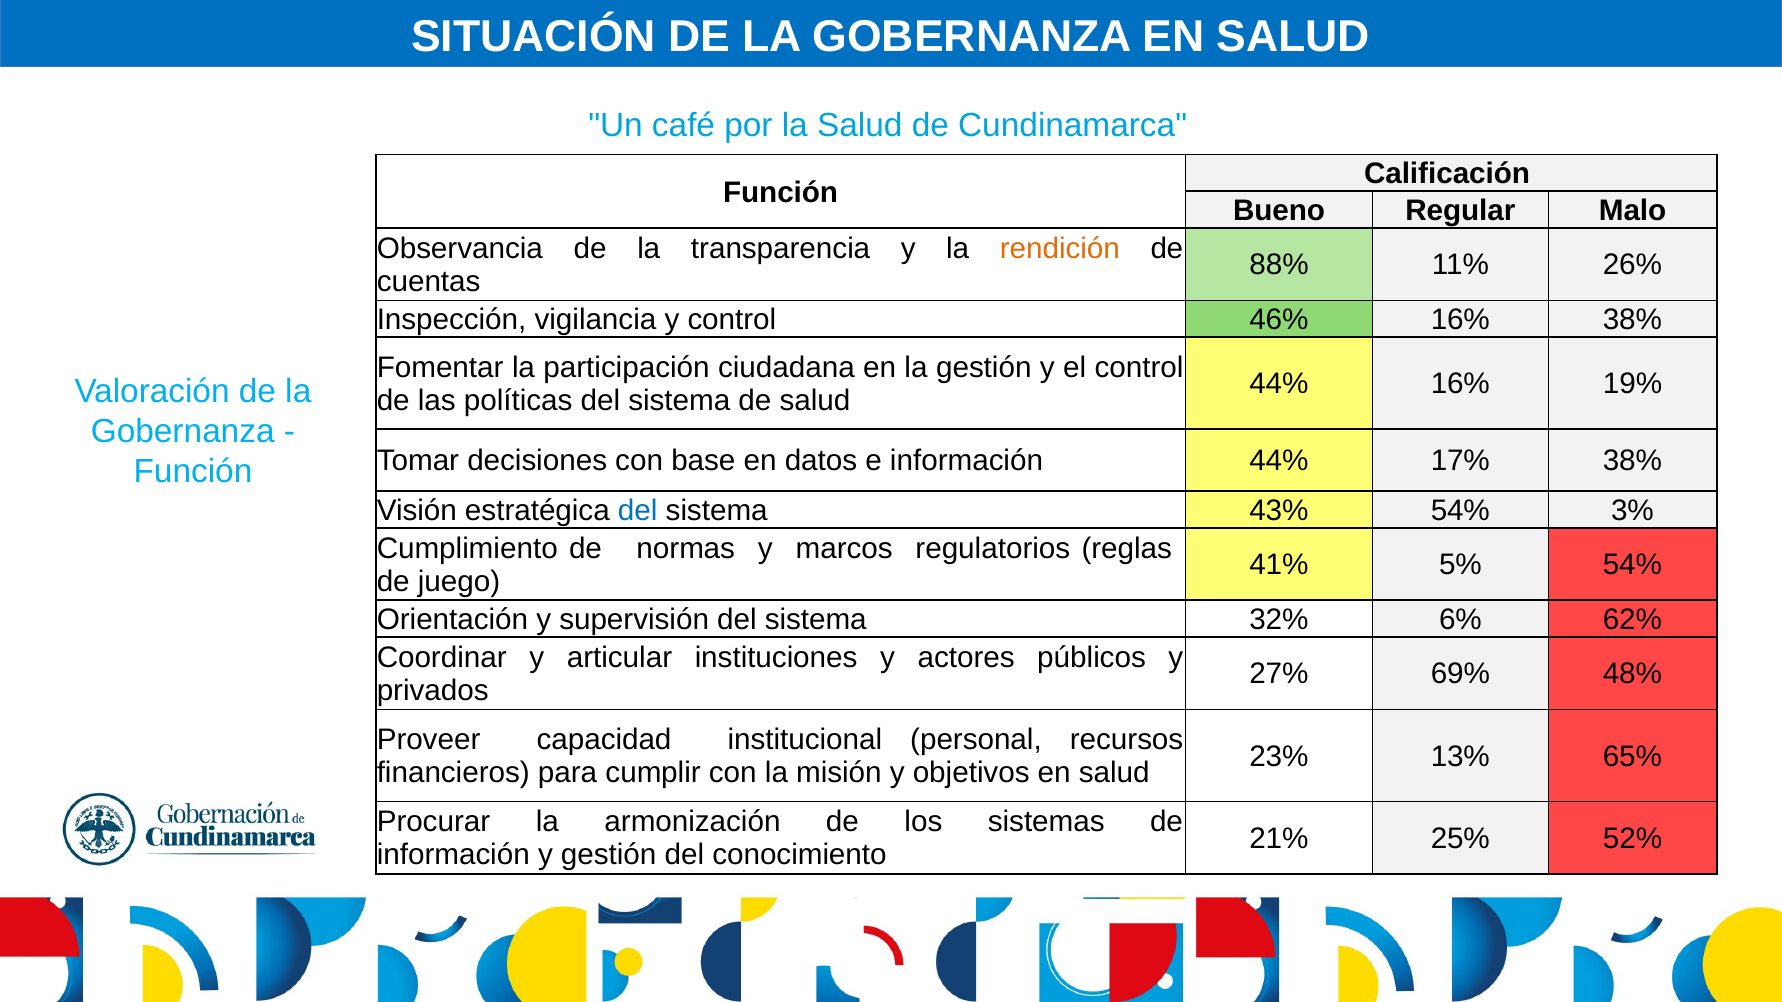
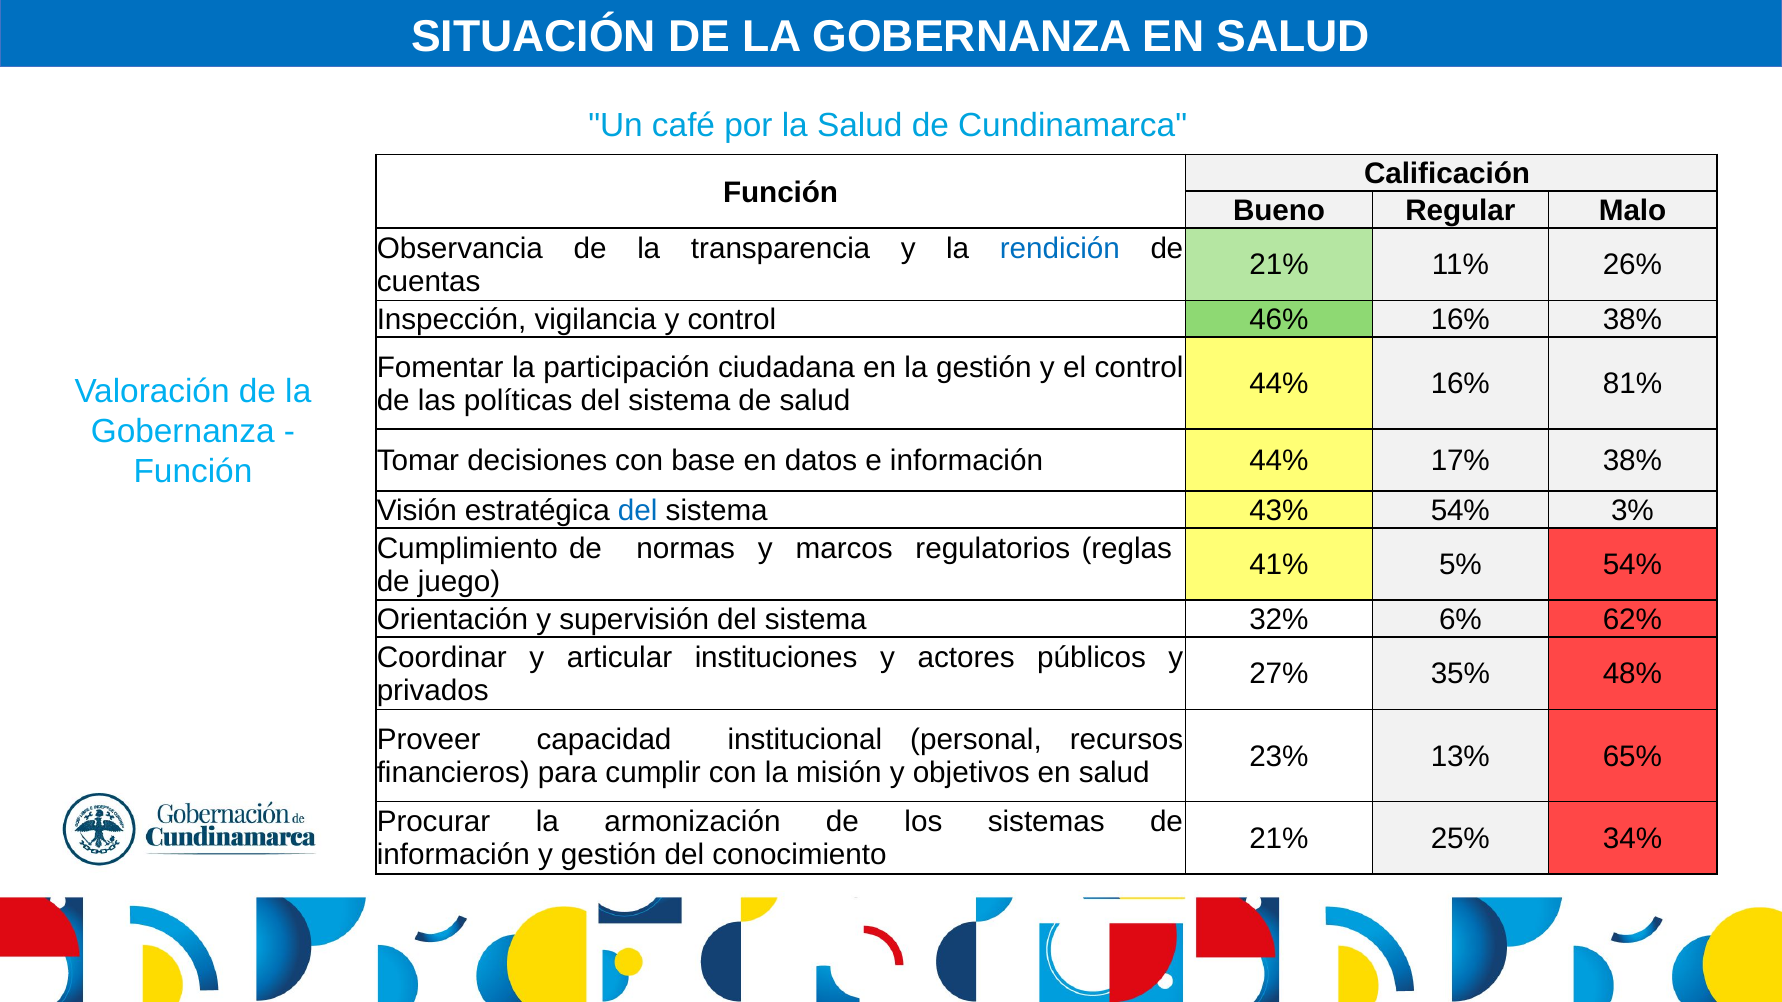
rendición colour: orange -> blue (1060, 249)
88%: 88% -> 21% (1279, 265)
19%: 19% -> 81% (1633, 384)
69%: 69% -> 35% (1460, 674)
52%: 52% -> 34% (1633, 839)
